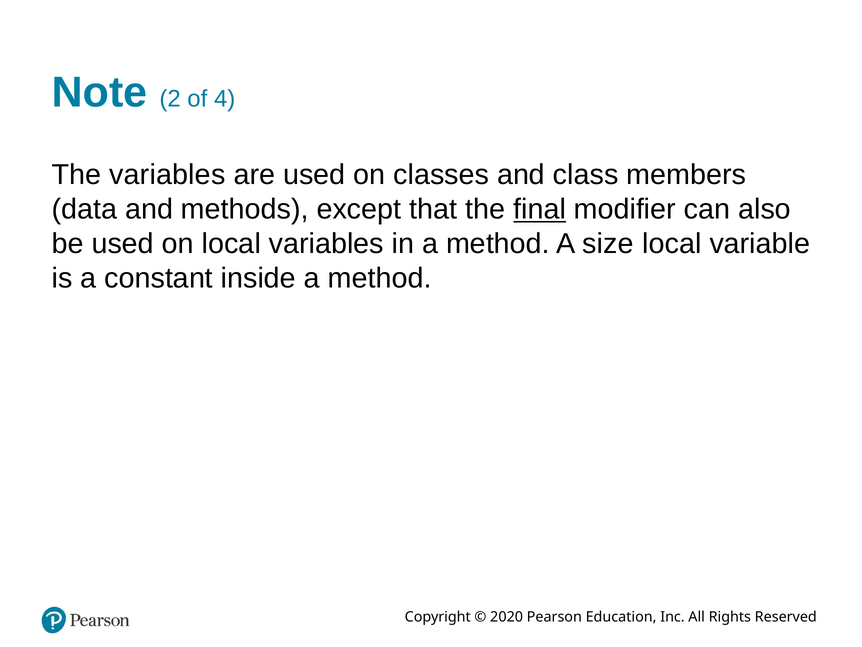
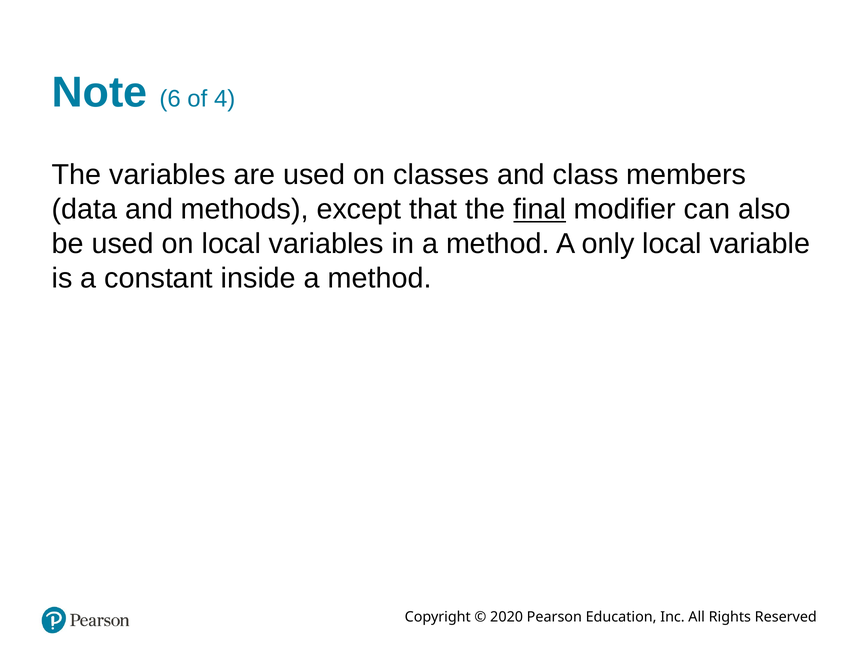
2: 2 -> 6 (170, 99)
size: size -> only (608, 243)
